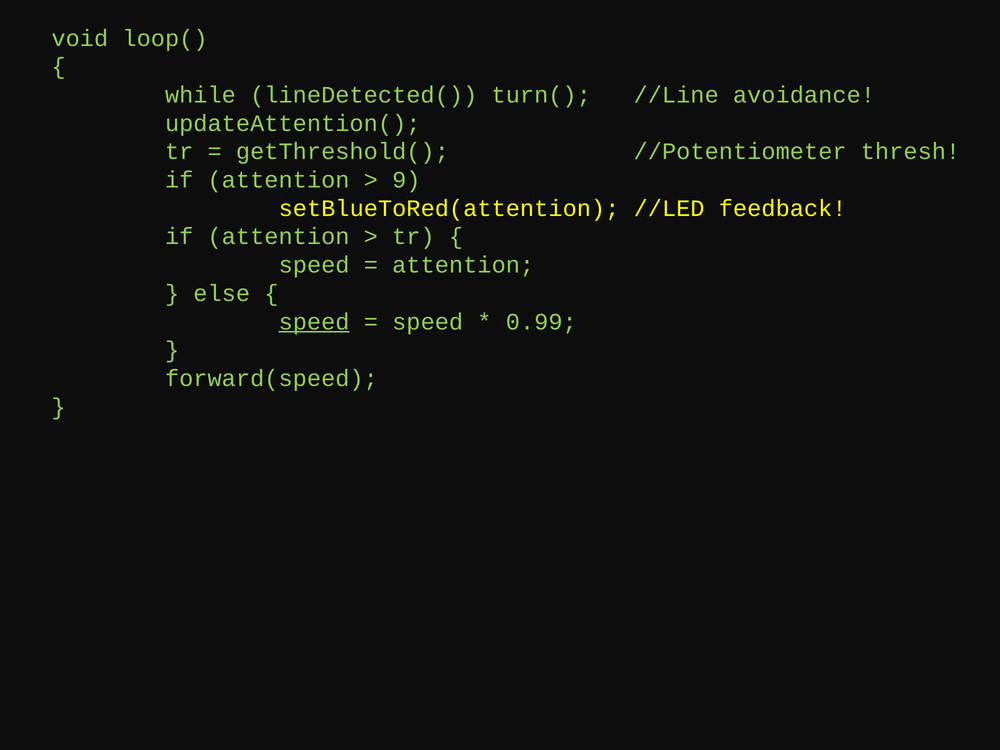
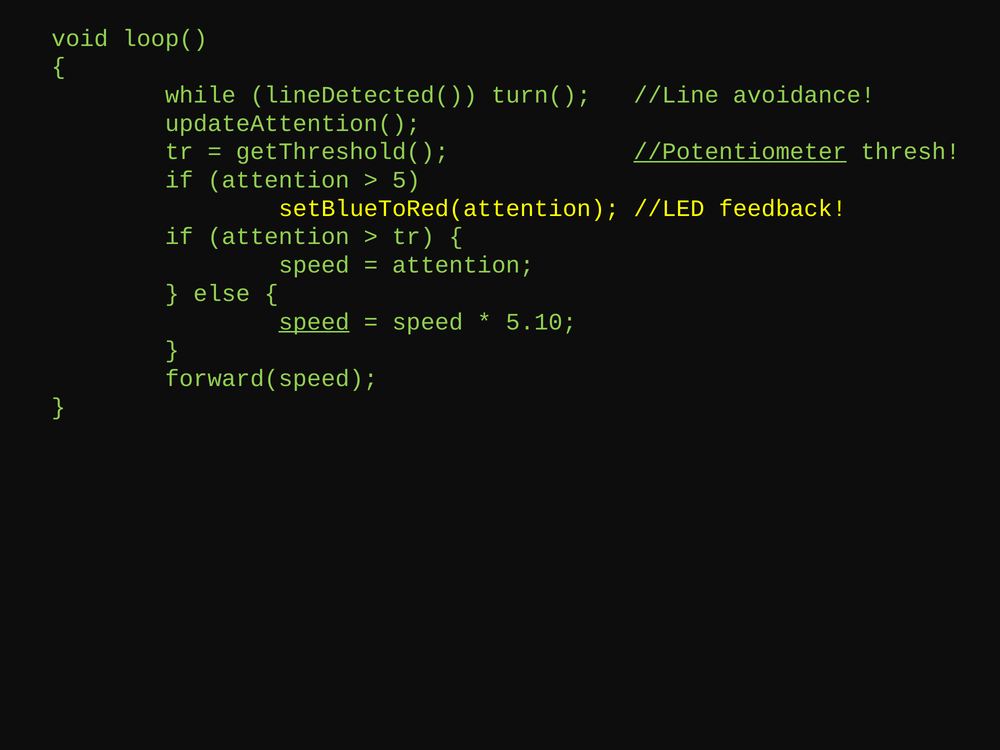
//Potentiometer underline: none -> present (740, 152)
9: 9 -> 5 (406, 180)
0.99: 0.99 -> 5.10 (541, 322)
